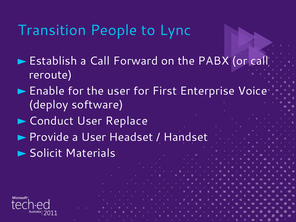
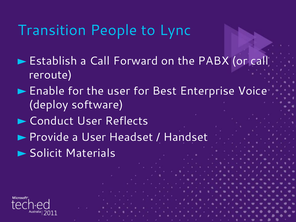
First: First -> Best (164, 91)
Replace: Replace -> Reflects (127, 121)
